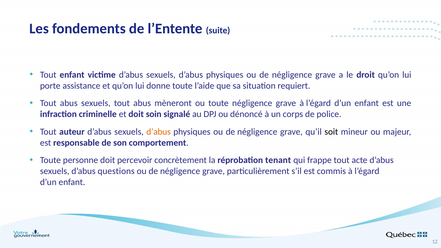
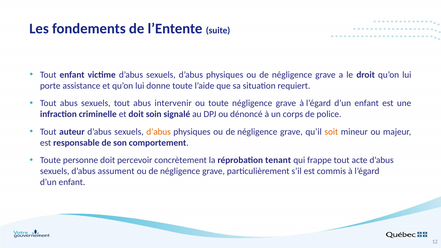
mèneront: mèneront -> intervenir (173, 103)
soit colour: black -> orange (331, 132)
questions: questions -> assument (116, 171)
